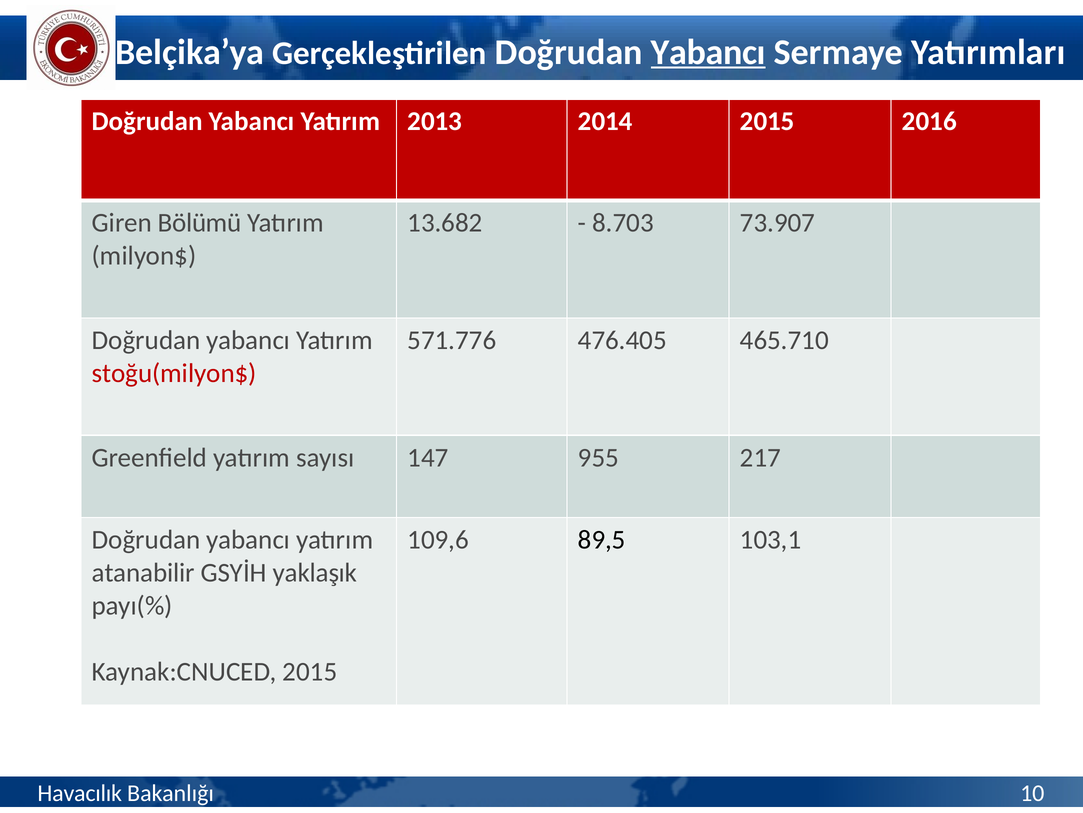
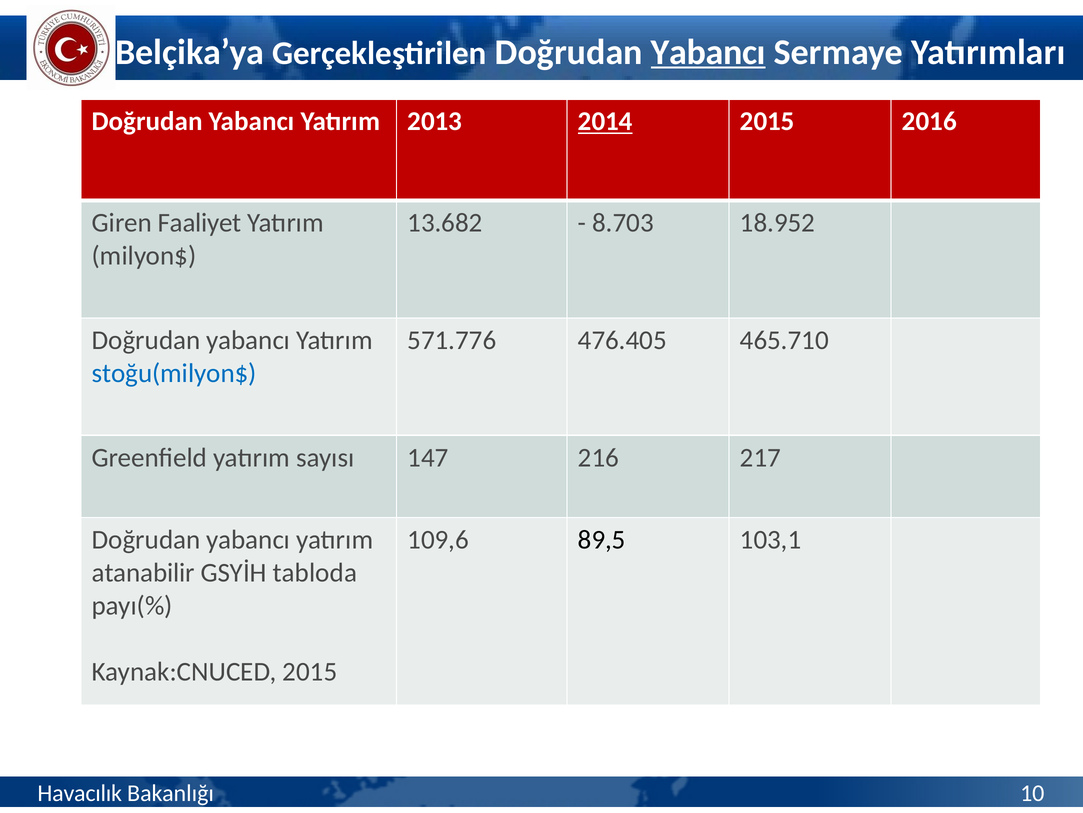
2014 underline: none -> present (605, 121)
Bölümü: Bölümü -> Faaliyet (200, 223)
73.907: 73.907 -> 18.952 (777, 223)
stoğu(milyon$ colour: red -> blue (174, 373)
955: 955 -> 216 (598, 457)
yaklaşık: yaklaşık -> tabloda (315, 572)
